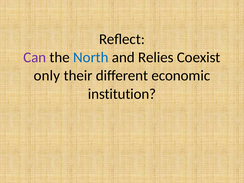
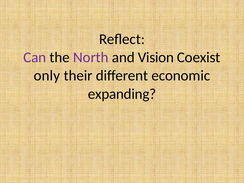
North colour: blue -> purple (91, 57)
Relies: Relies -> Vision (156, 57)
institution: institution -> expanding (122, 94)
